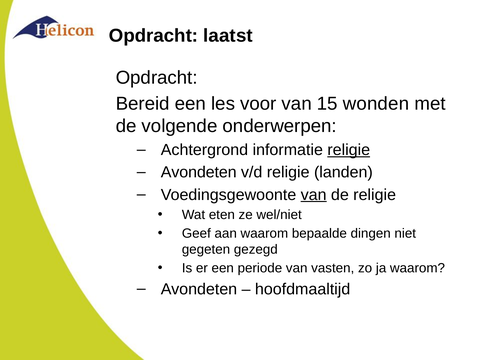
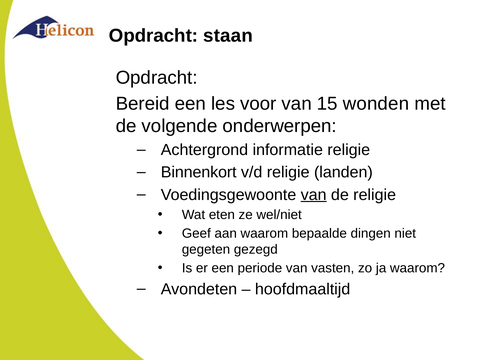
laatst: laatst -> staan (228, 36)
religie underline: present -> none (349, 150)
Avondeten: Avondeten -> Binnenkort (199, 173)
